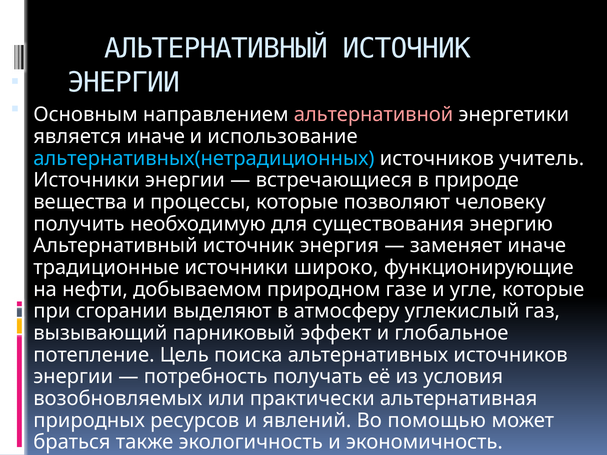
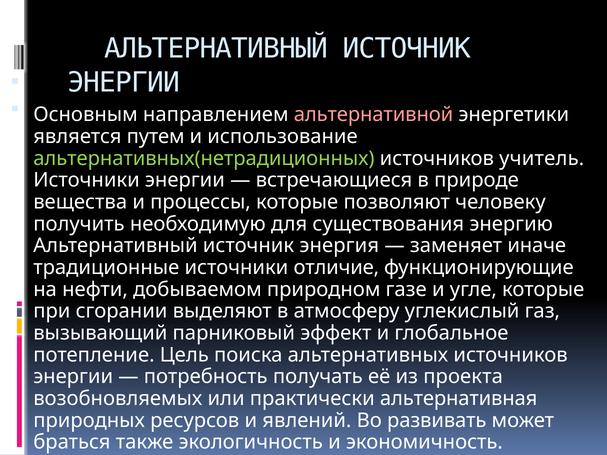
является иначе: иначе -> путем (156, 137)
альтернативных(нетрадиционных colour: light blue -> light green (204, 159)
широко: широко -> отличие (336, 268)
условия: условия -> проекта (463, 377)
помощью: помощью -> развивать (437, 421)
